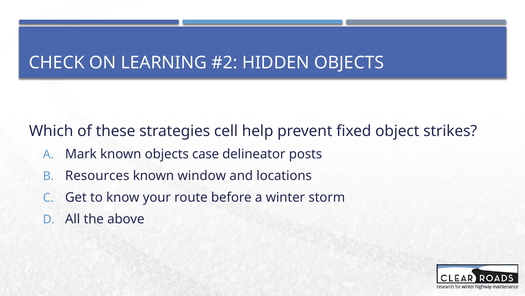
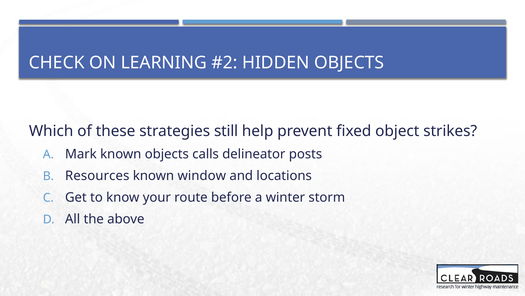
cell: cell -> still (226, 131)
case: case -> calls (206, 154)
